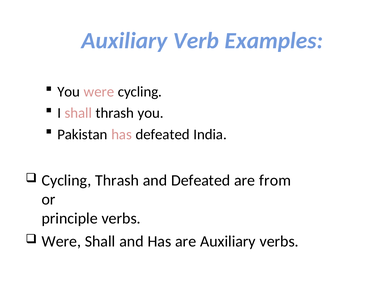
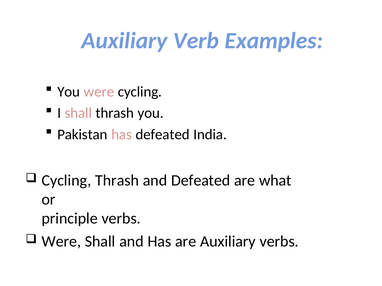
from: from -> what (275, 181)
